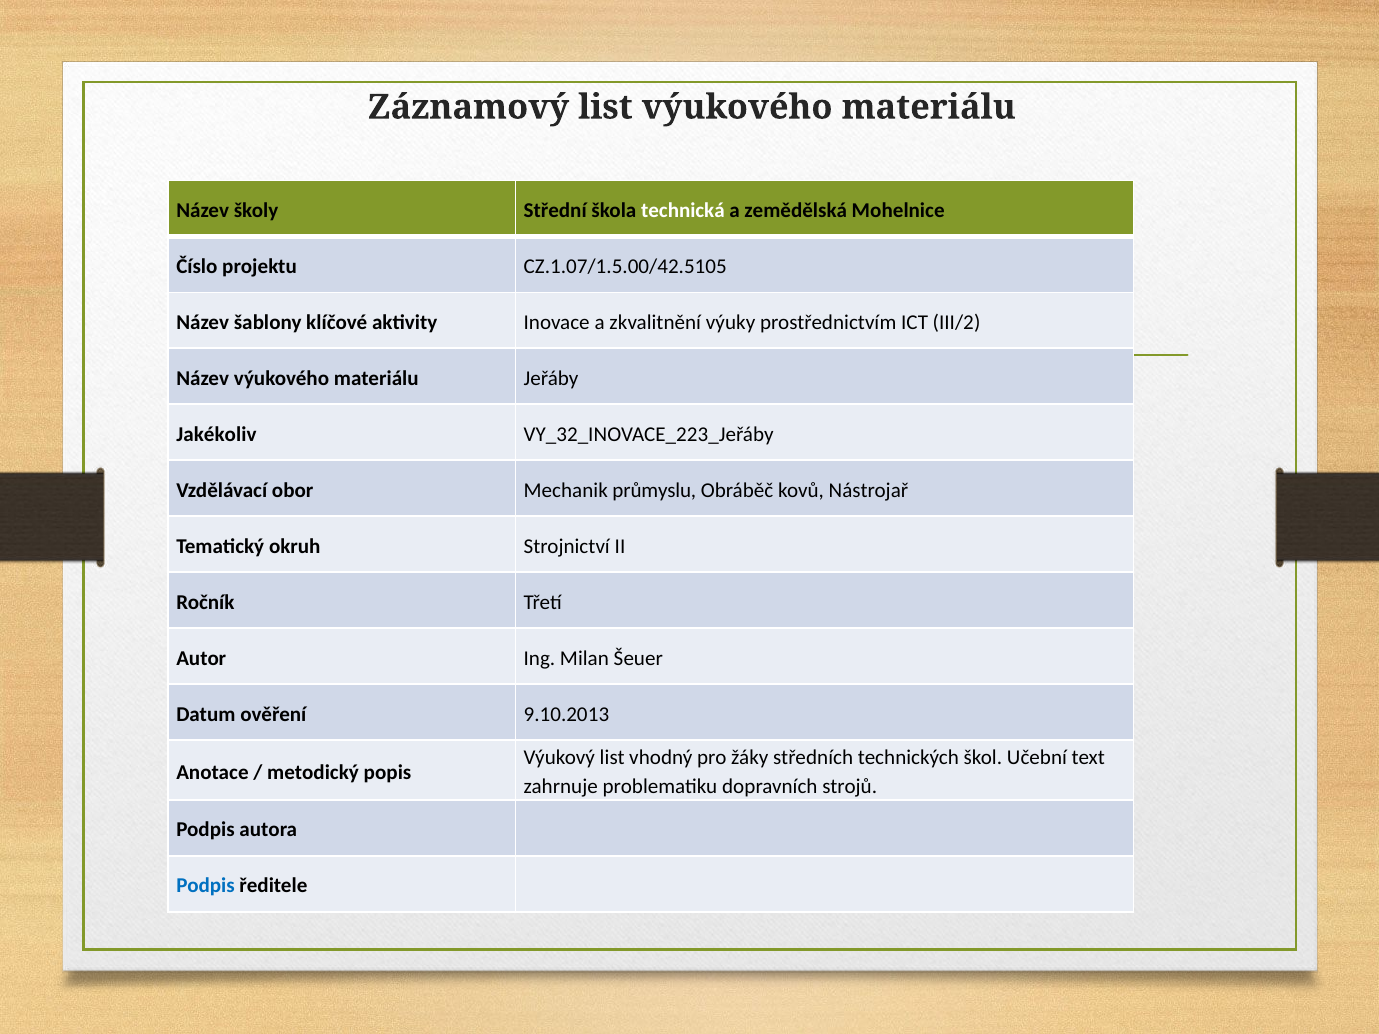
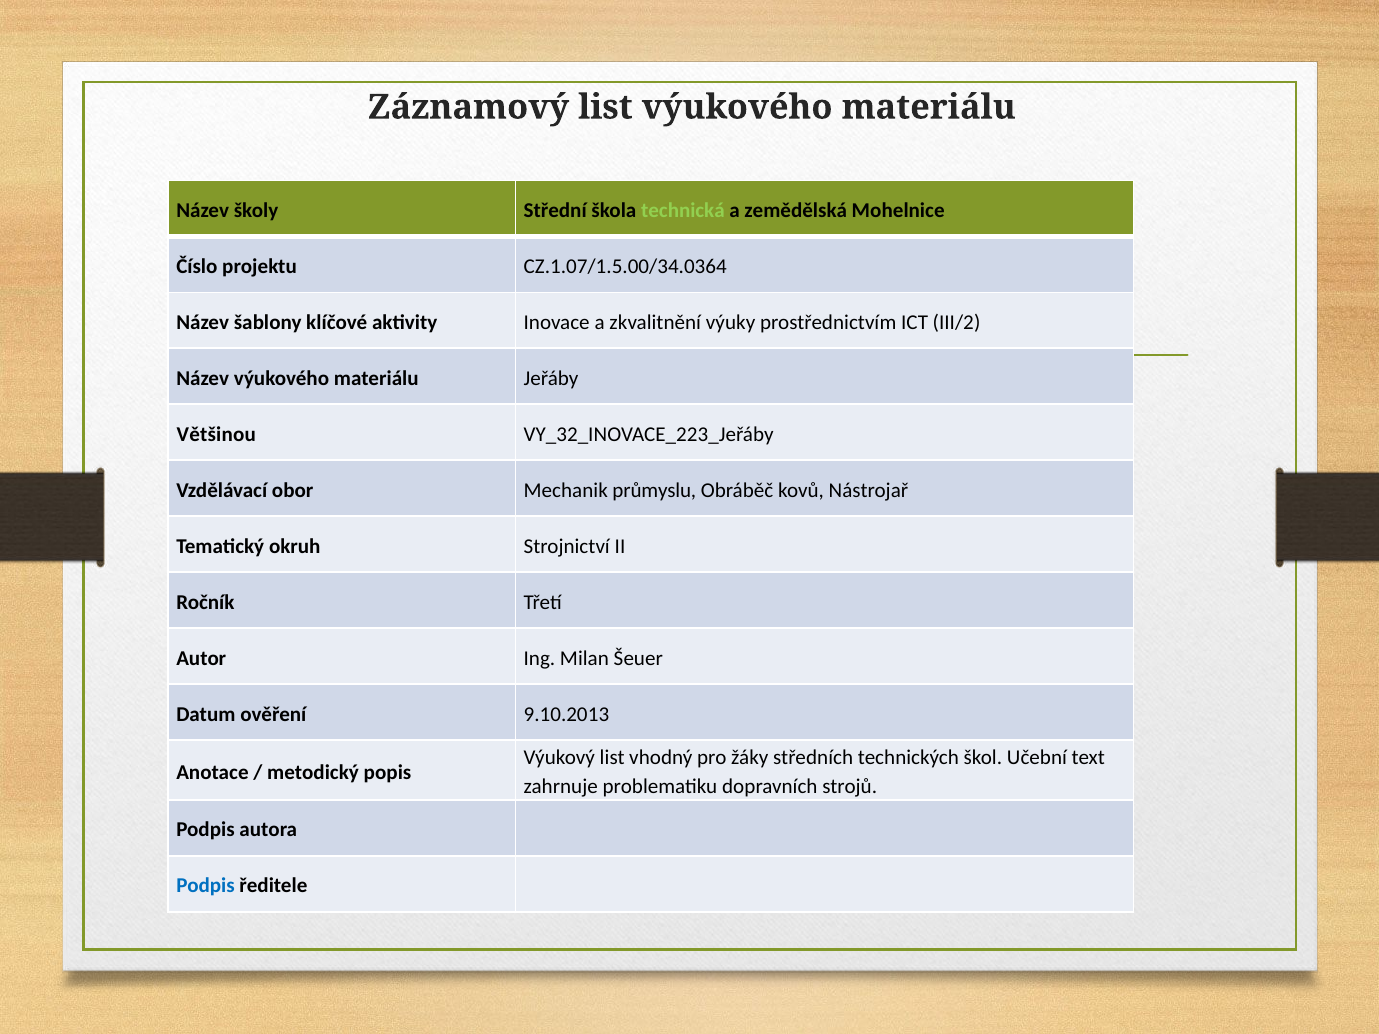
technická colour: white -> light green (683, 211)
CZ.1.07/1.5.00/42.5105: CZ.1.07/1.5.00/42.5105 -> CZ.1.07/1.5.00/34.0364 (625, 267)
Jakékoliv: Jakékoliv -> Většinou (216, 435)
